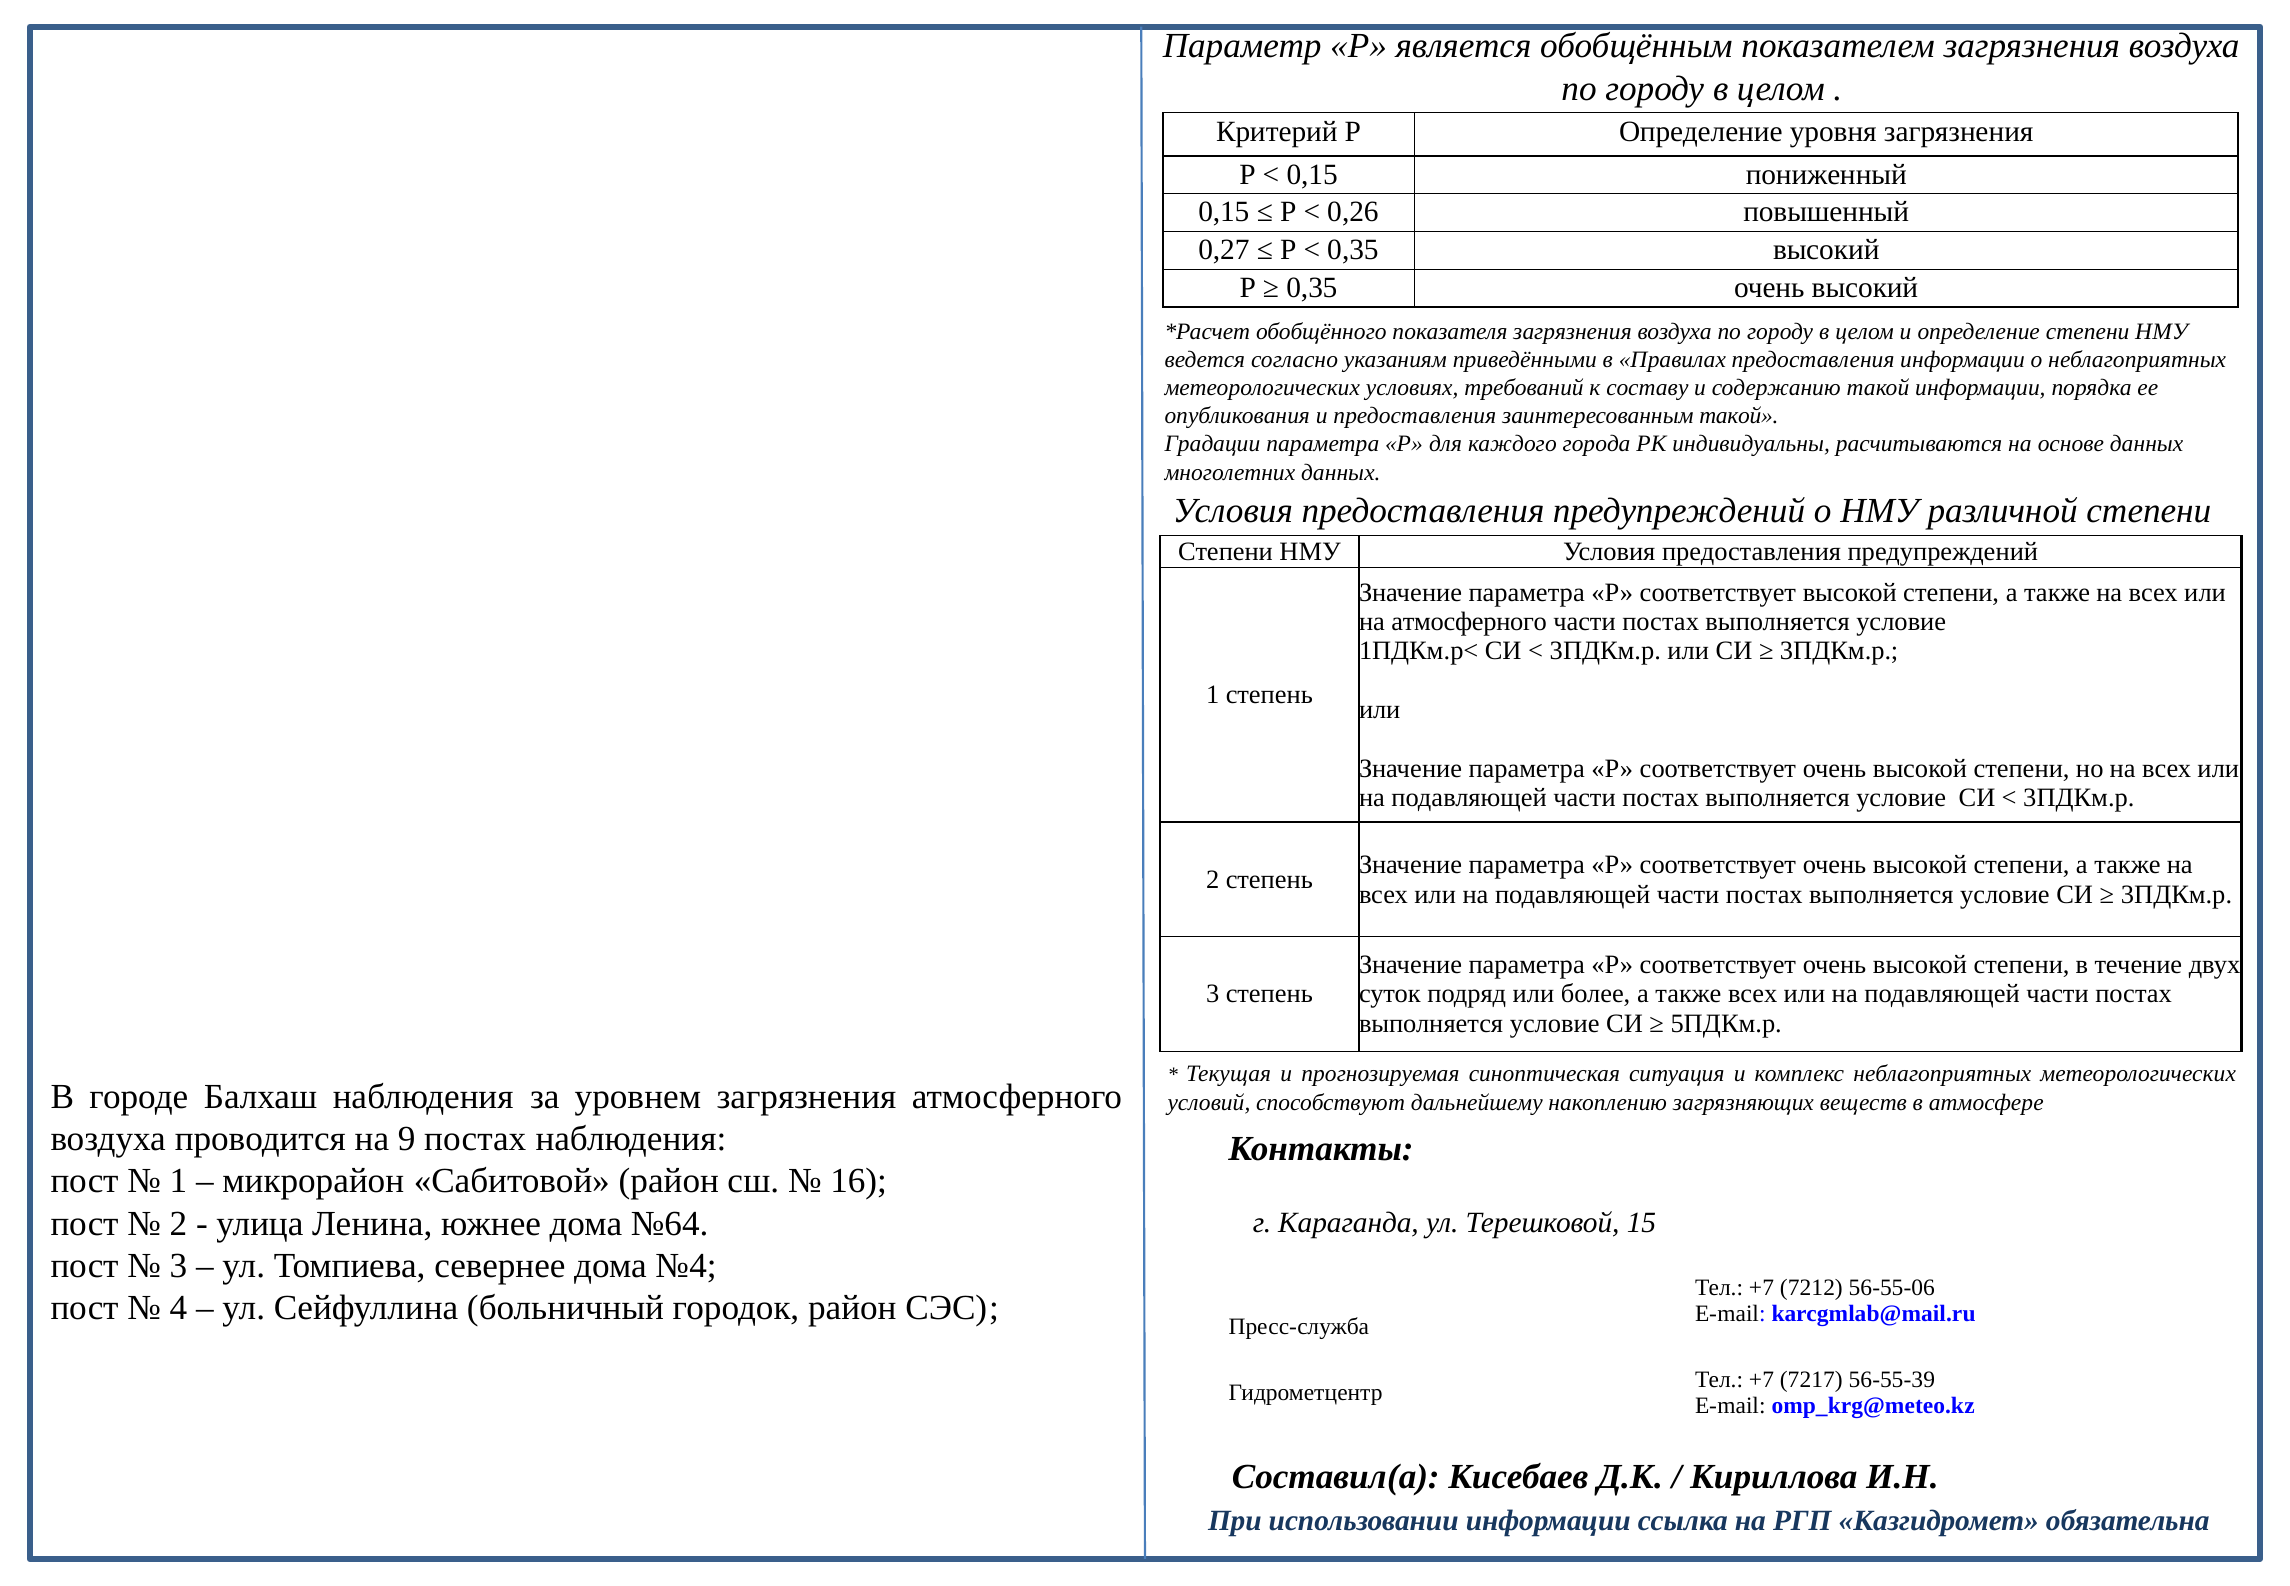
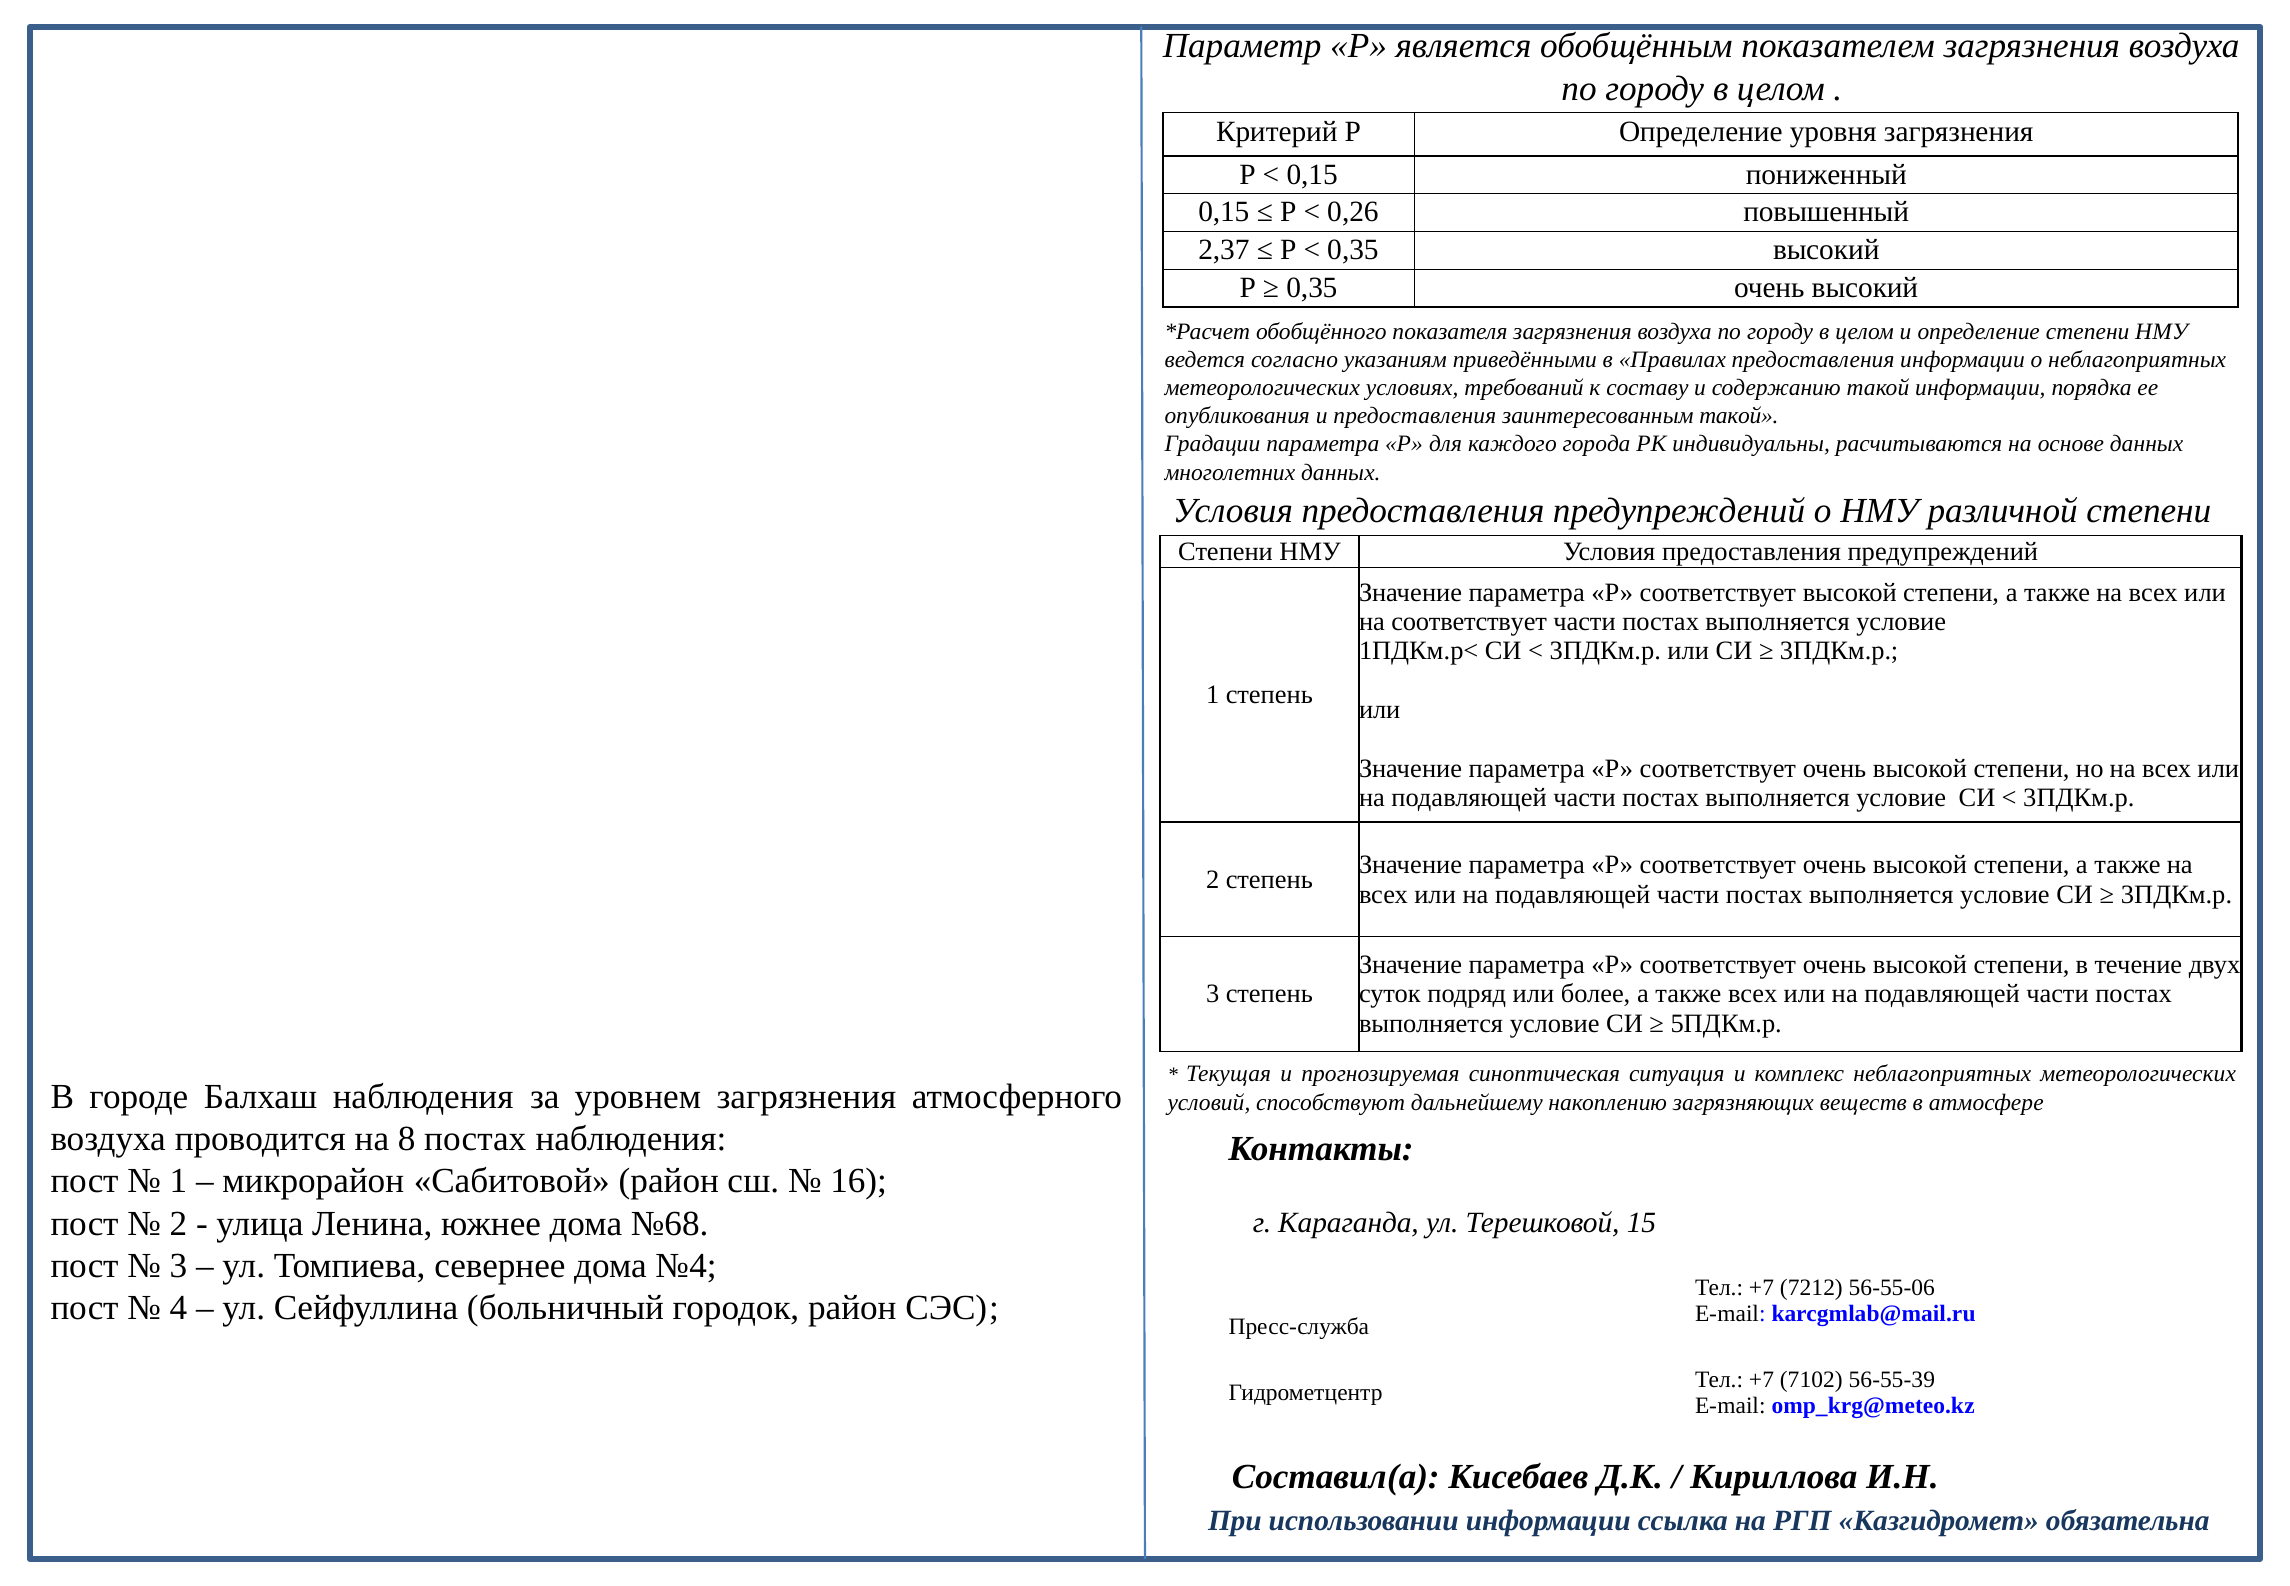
0,27: 0,27 -> 2,37 (1224, 250)
на атмосферного: атмосферного -> соответствует (1469, 622)
9: 9 -> 8 (407, 1139)
№64: №64 -> №68 (670, 1223)
7217: 7217 -> 7102 (1811, 1379)
